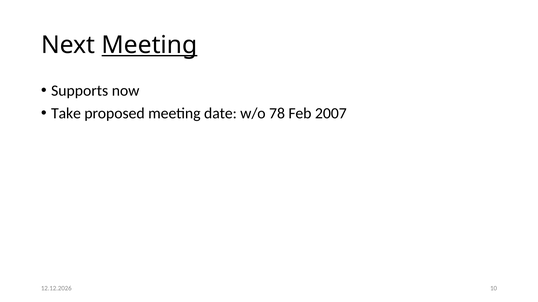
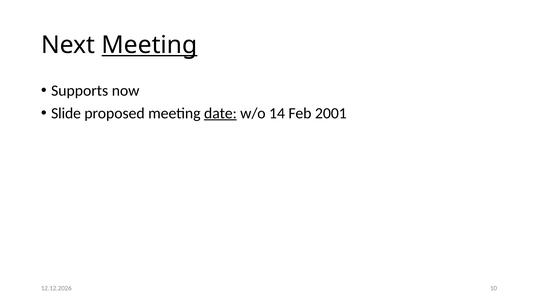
Take: Take -> Slide (66, 113)
date underline: none -> present (220, 113)
78: 78 -> 14 (277, 113)
2007: 2007 -> 2001 (331, 113)
